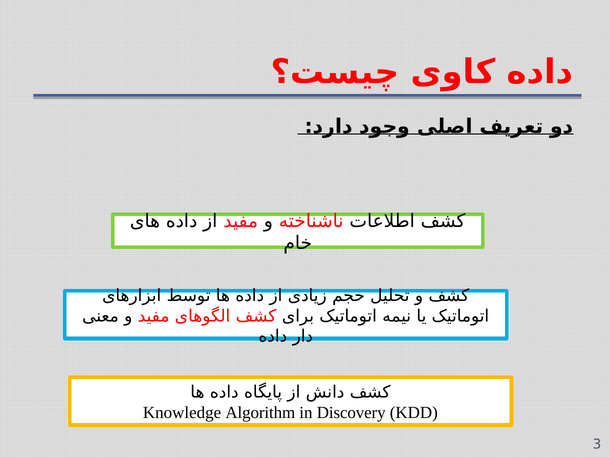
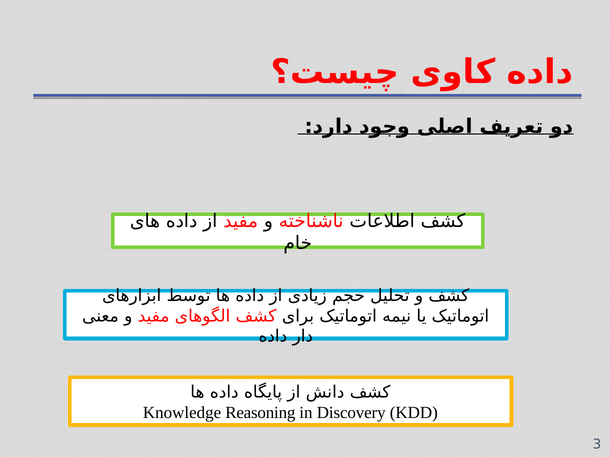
Algorithm: Algorithm -> Reasoning (260, 413)
